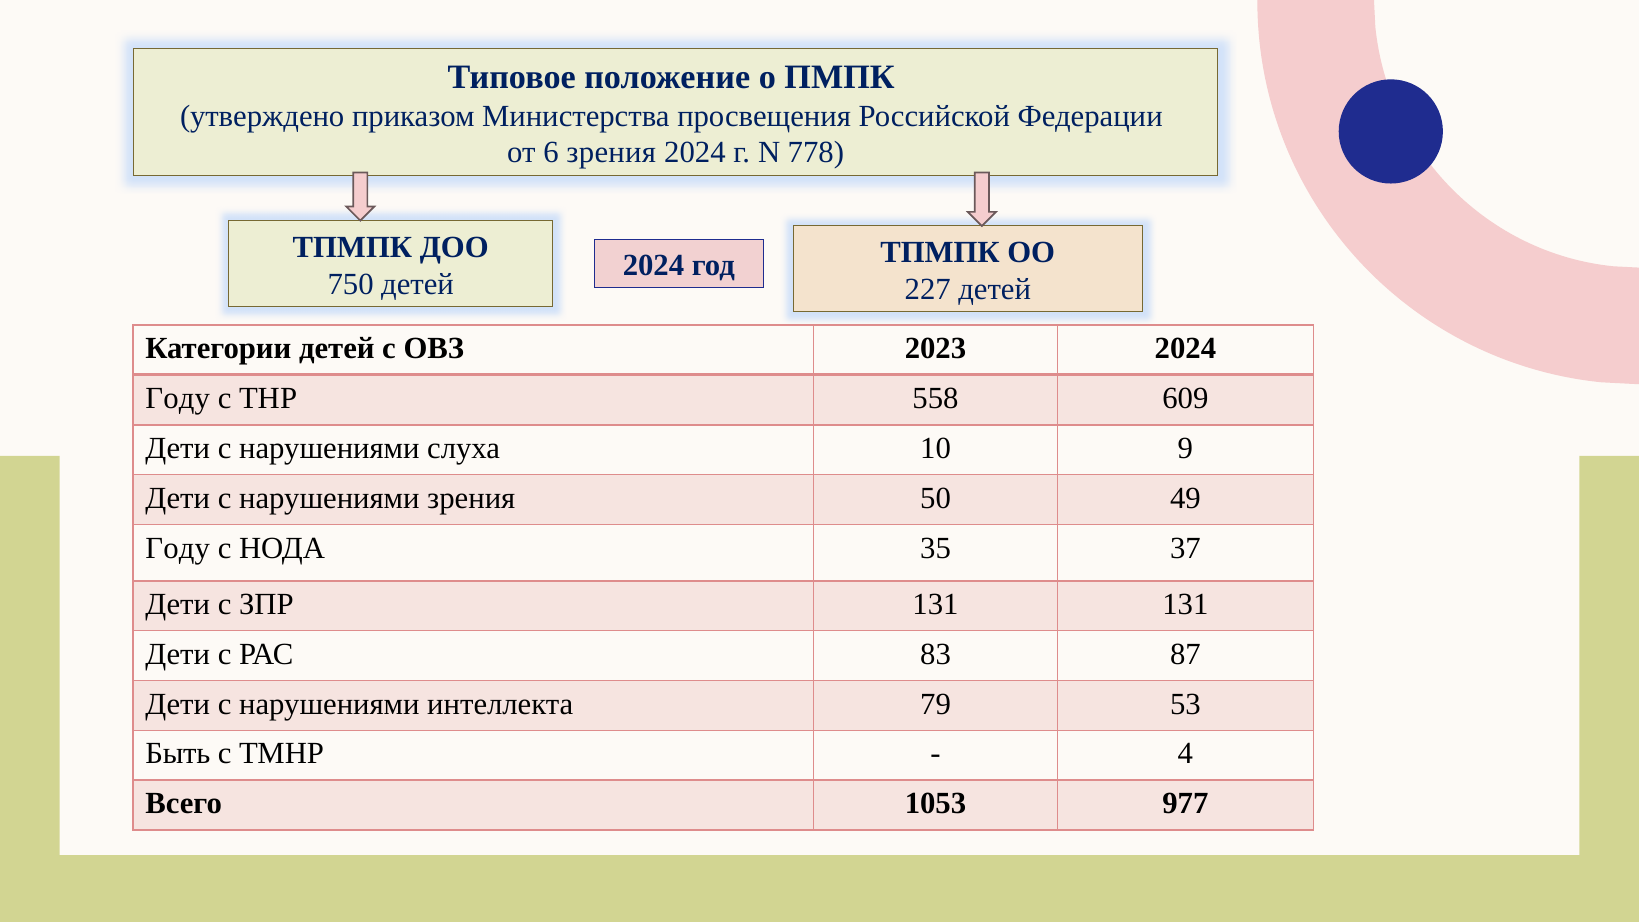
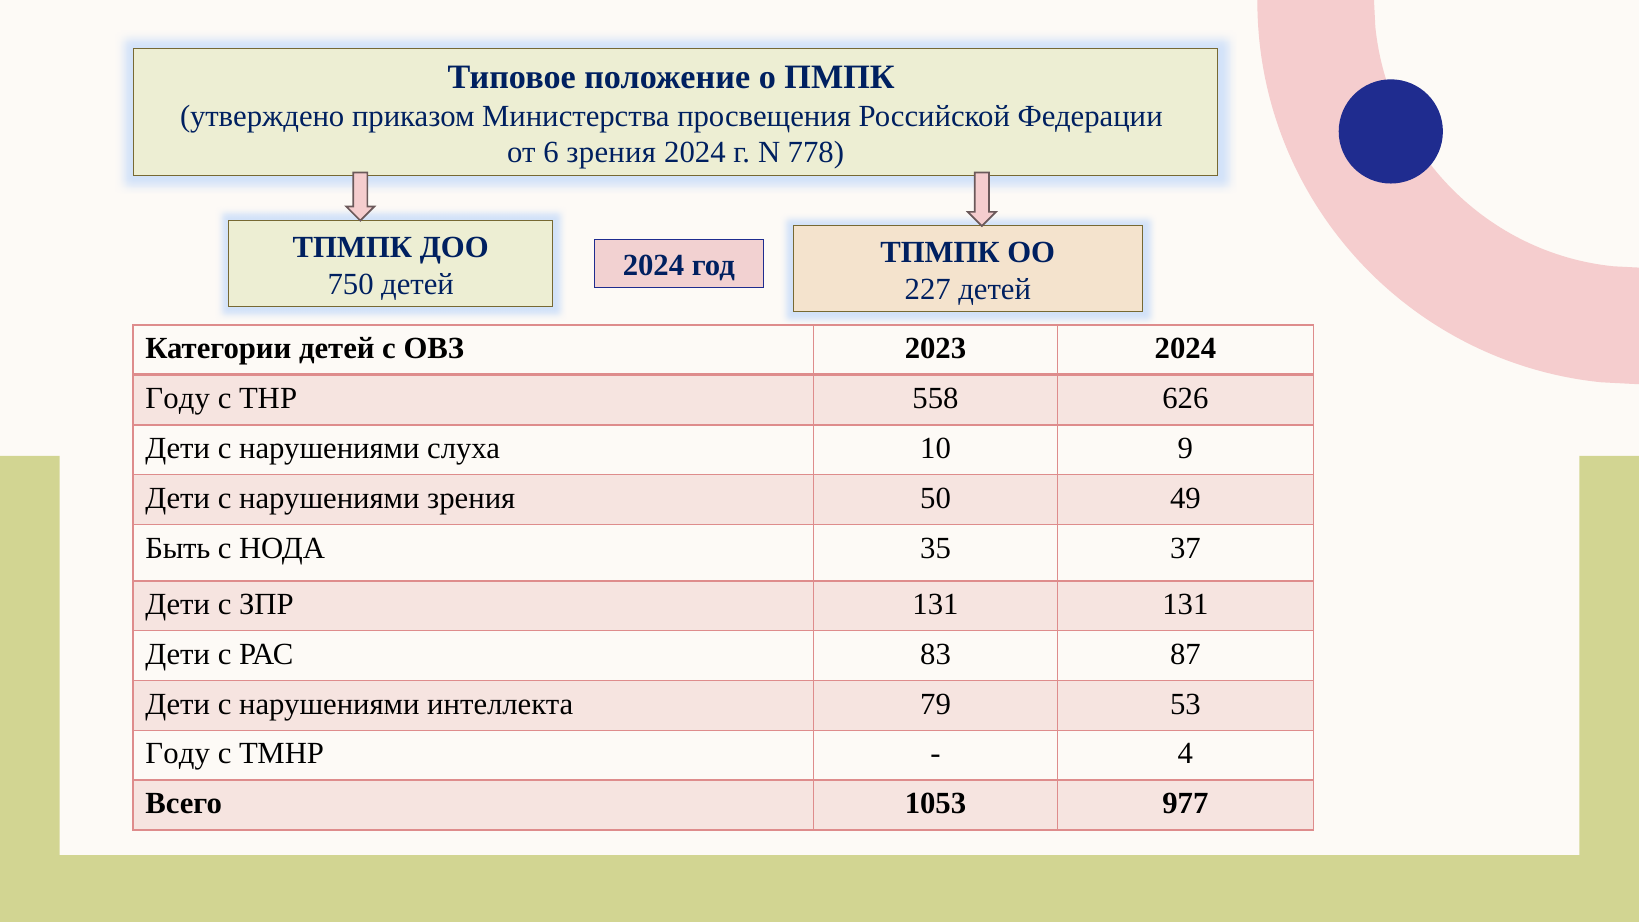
609: 609 -> 626 (1185, 398)
Году: Году -> Быть (178, 548)
Быть: Быть -> Году (178, 754)
